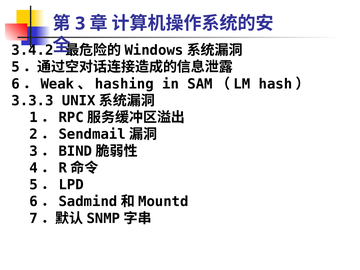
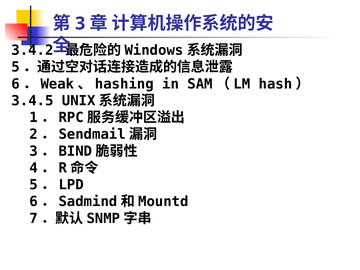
3.3.3: 3.3.3 -> 3.4.5 (32, 101)
